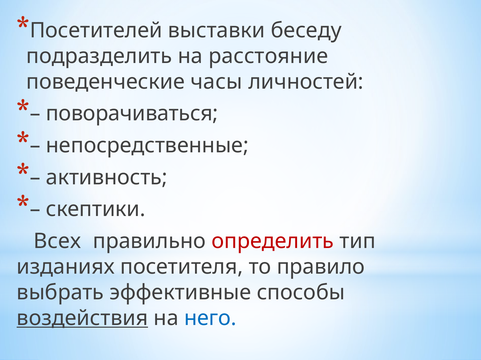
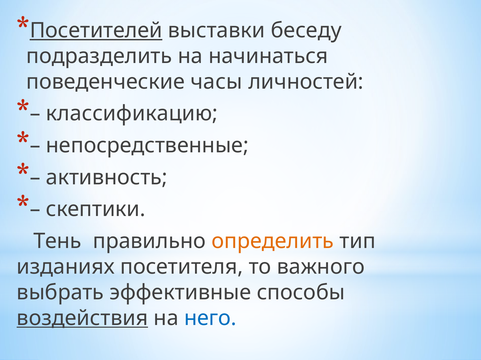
Посетителей underline: none -> present (96, 30)
расстояние: расстояние -> начинаться (268, 56)
поворачиваться: поворачиваться -> классификацию (132, 114)
Всех: Всех -> Тень (57, 242)
определить colour: red -> orange (273, 242)
правило: правило -> важного (321, 267)
